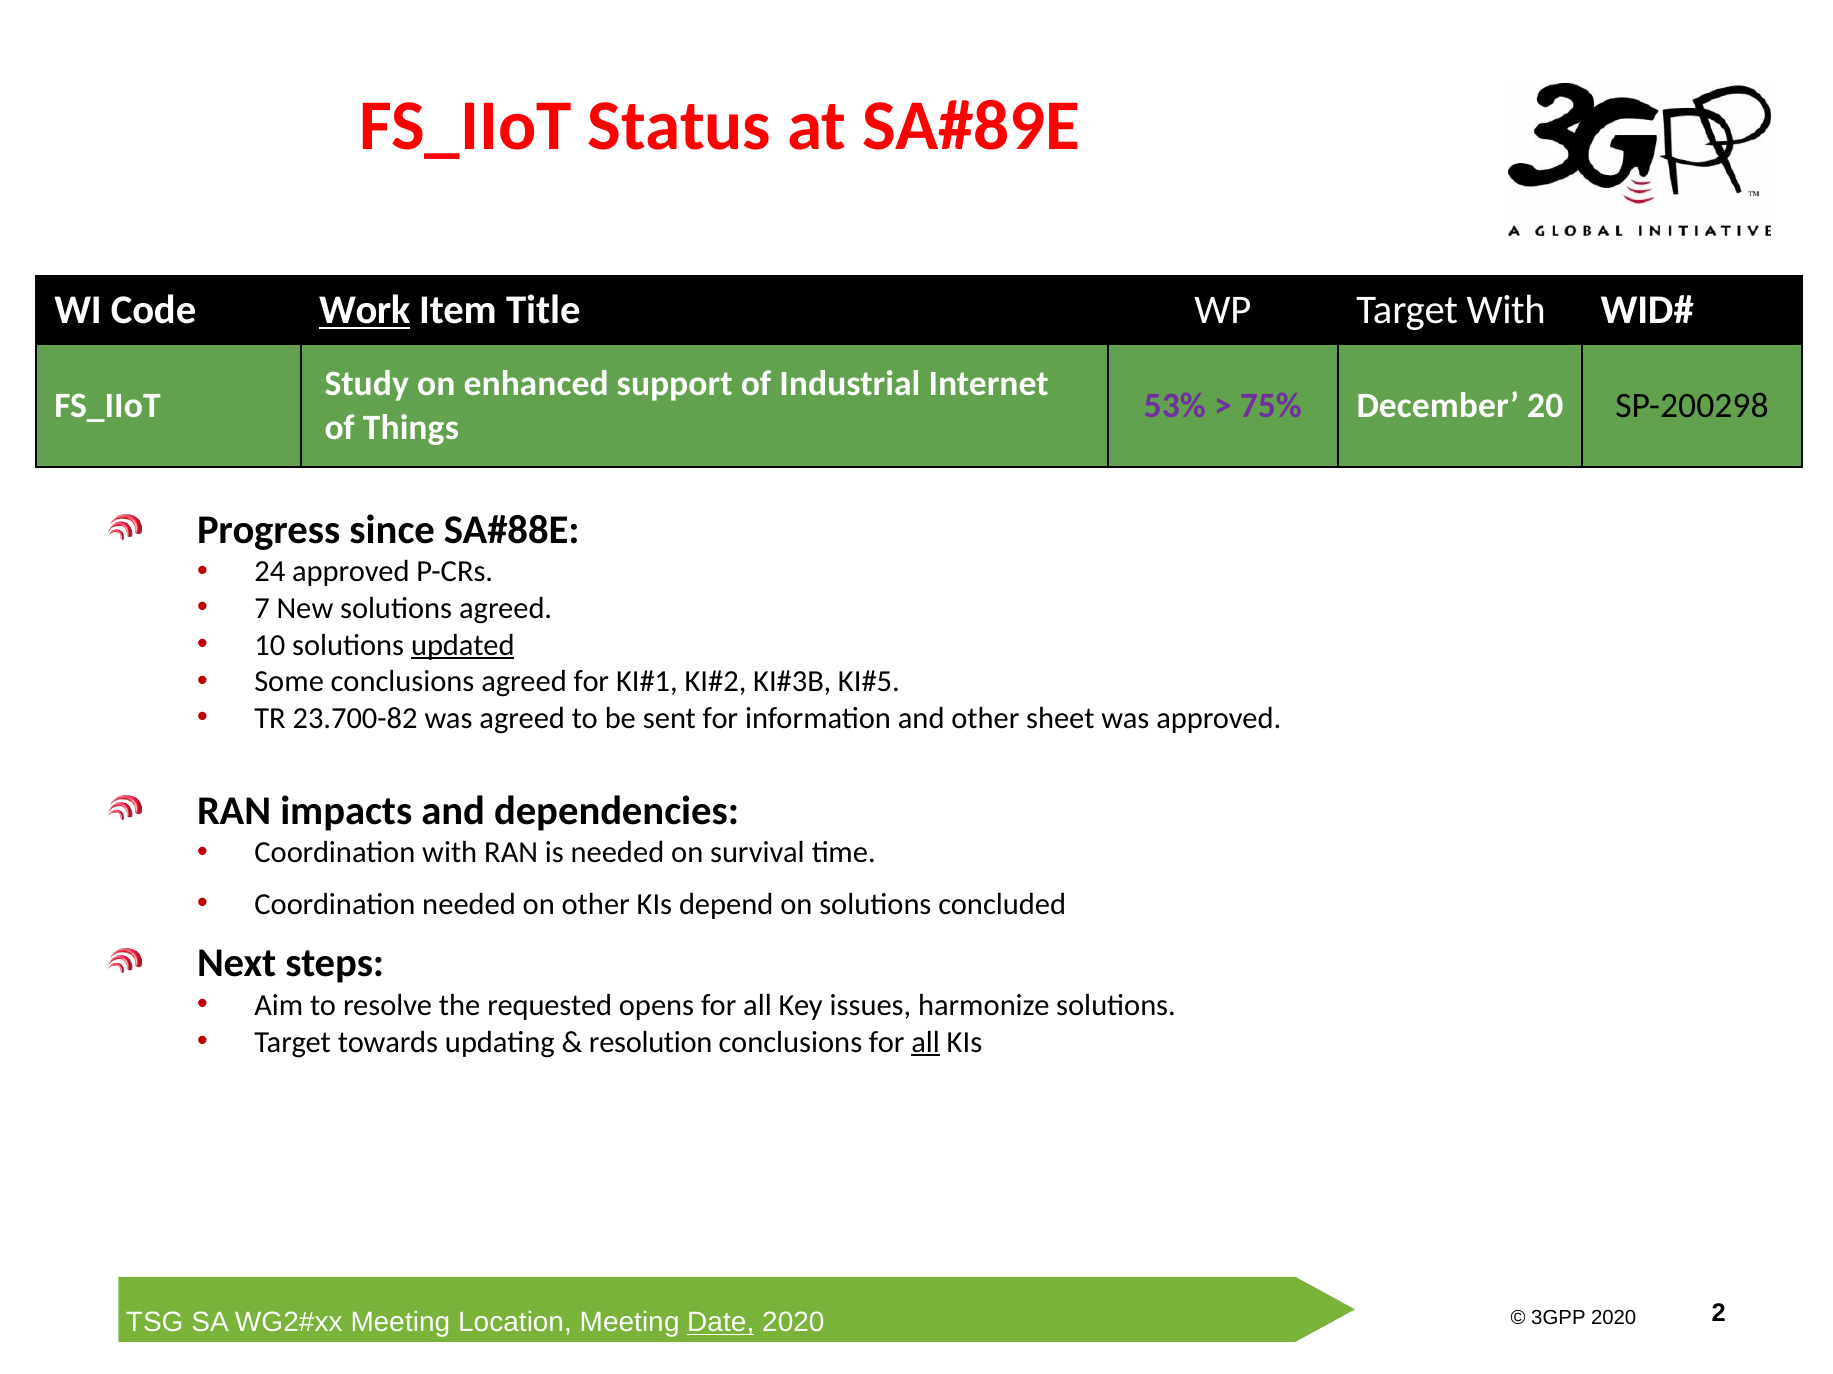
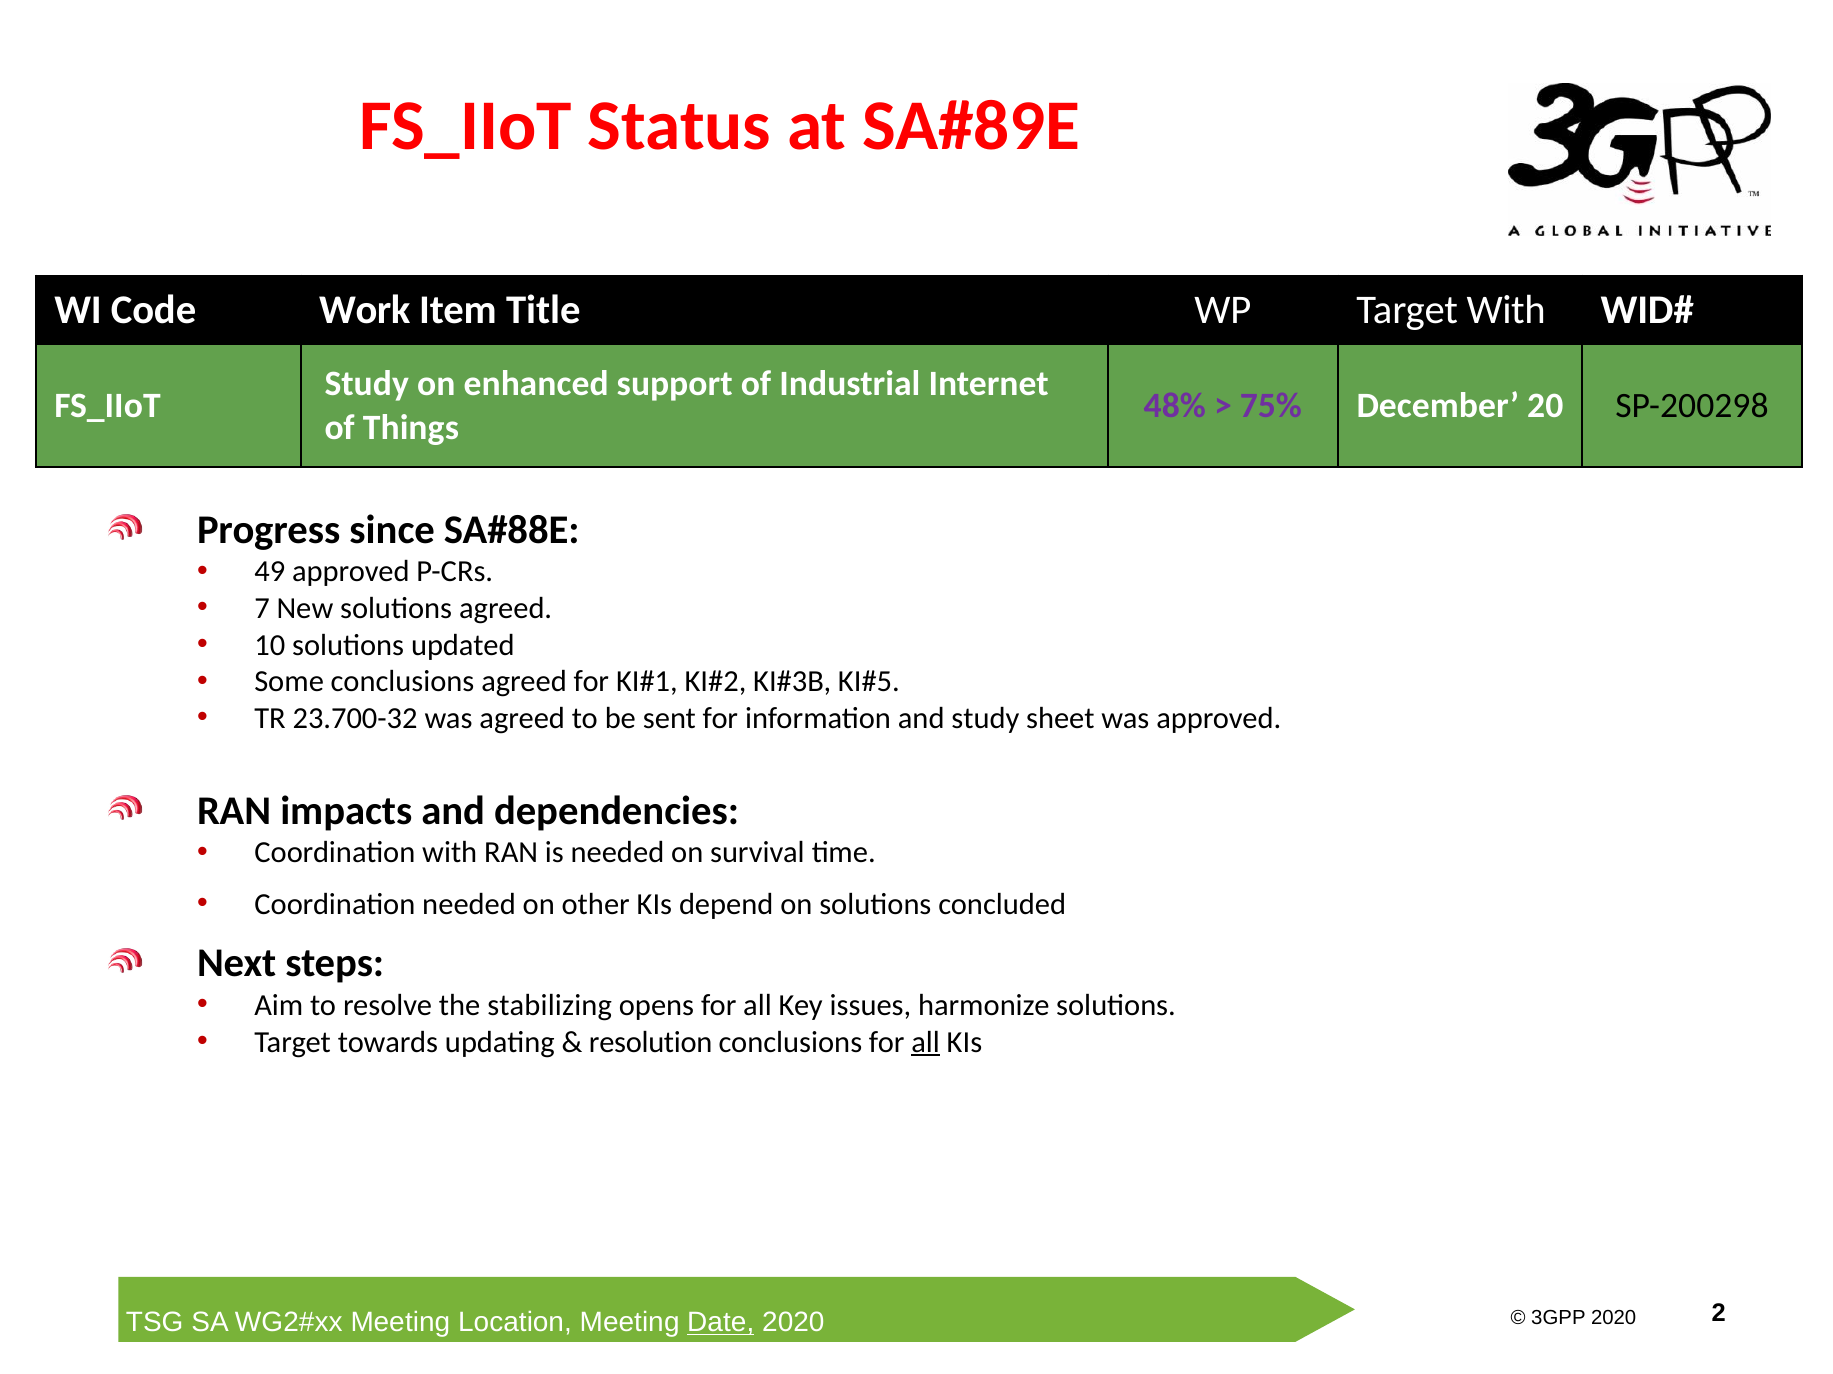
Work underline: present -> none (365, 310)
53%: 53% -> 48% (1175, 406)
24: 24 -> 49 (270, 572)
updated underline: present -> none (463, 645)
23.700-82: 23.700-82 -> 23.700-32 (355, 719)
and other: other -> study (985, 719)
requested: requested -> stabilizing (550, 1006)
